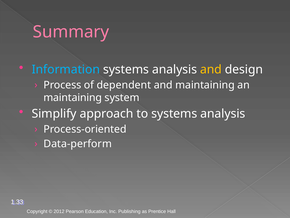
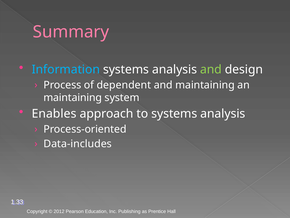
and colour: yellow -> light green (211, 69)
Simplify: Simplify -> Enables (54, 113)
Data-perform: Data-perform -> Data-includes (78, 144)
